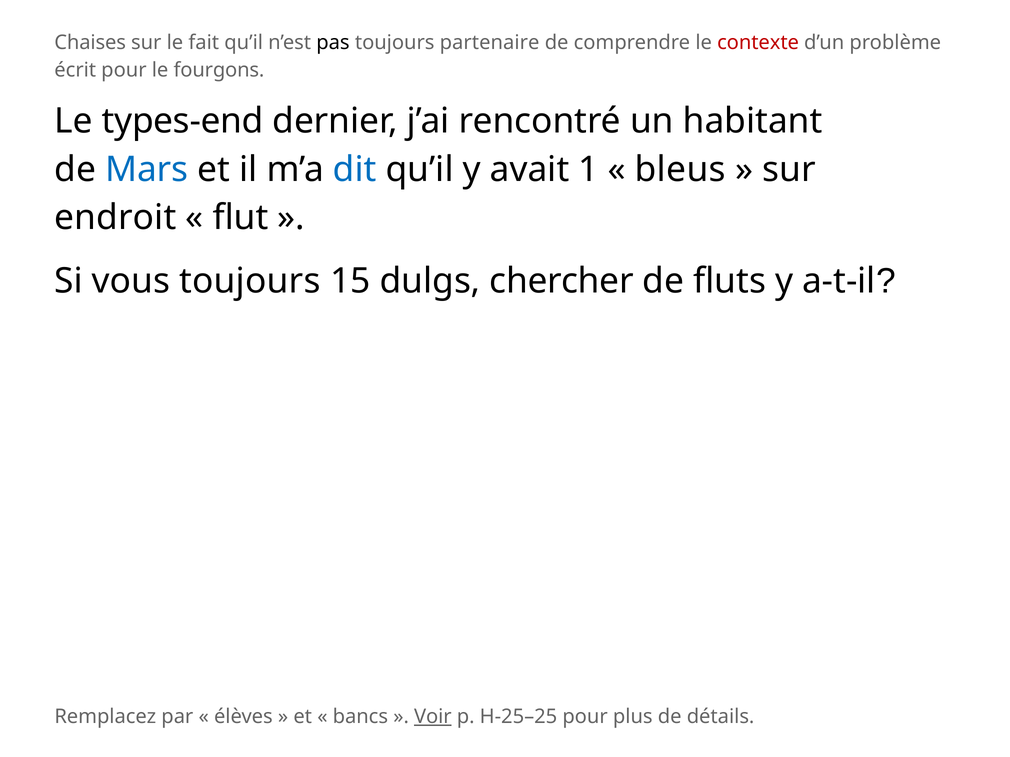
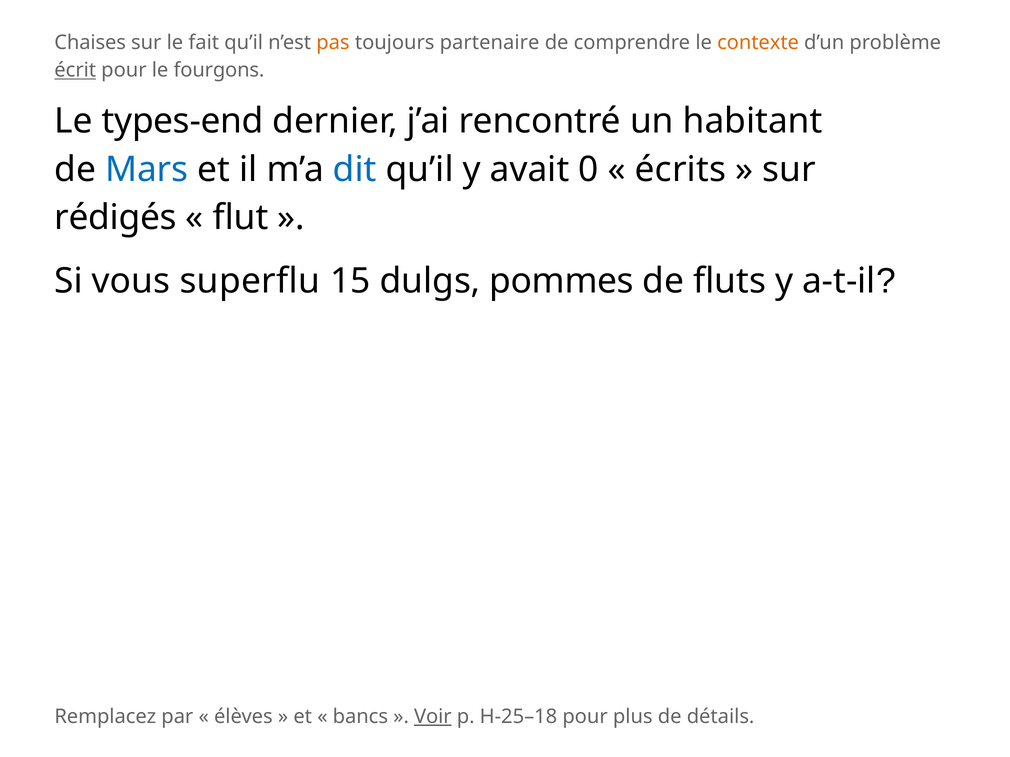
pas colour: black -> orange (333, 43)
contexte colour: red -> orange (758, 43)
écrit underline: none -> present (75, 70)
1: 1 -> 0 (589, 170)
bleus: bleus -> écrits (680, 170)
endroit: endroit -> rédigés (116, 218)
vous toujours: toujours -> superflu (250, 282)
chercher: chercher -> pommes (562, 282)
H-25–25: H-25–25 -> H-25–18 (518, 717)
